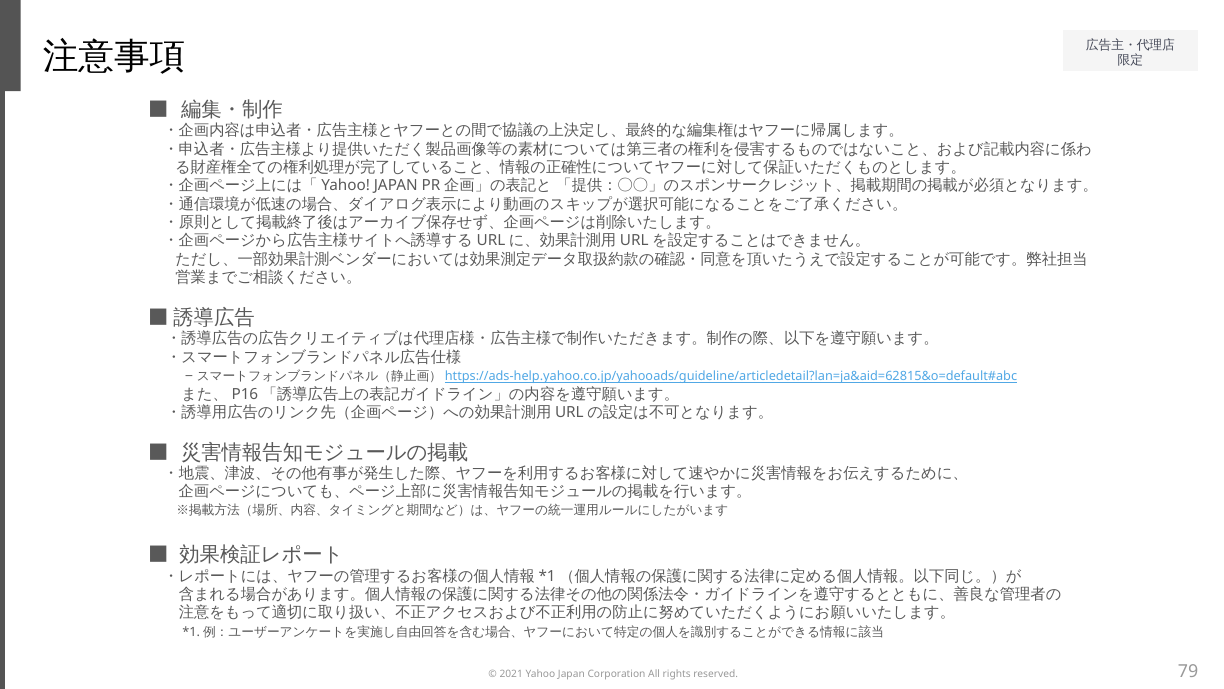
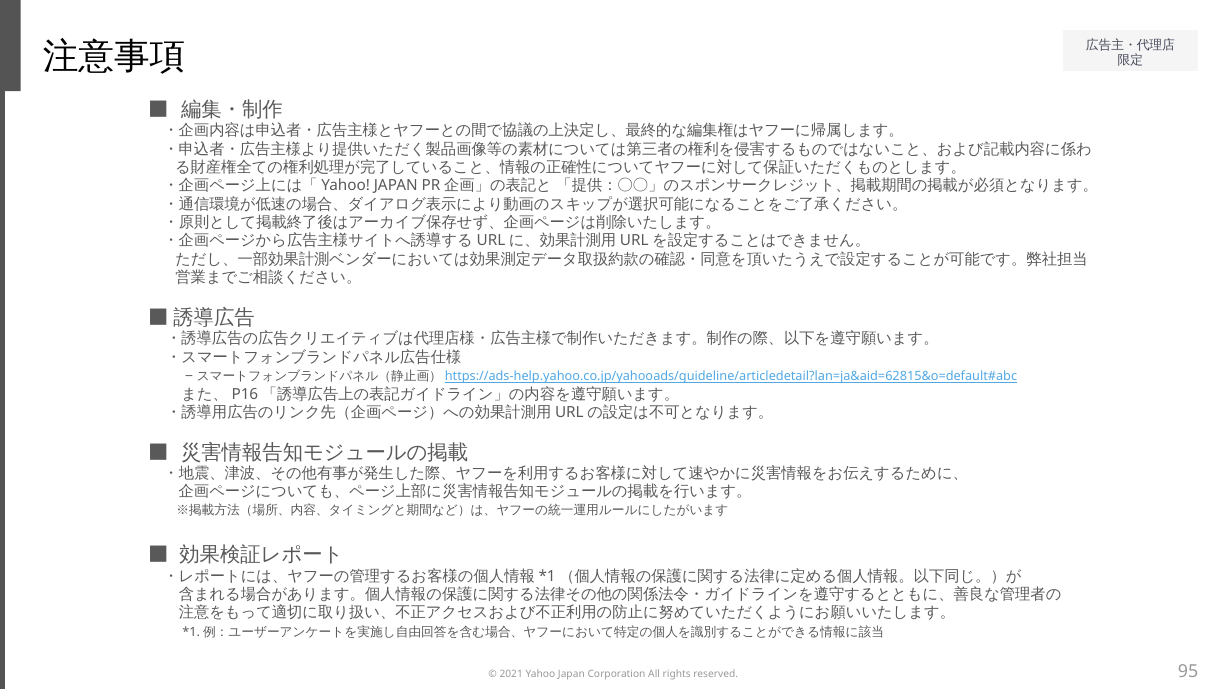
79: 79 -> 95 (1188, 672)
